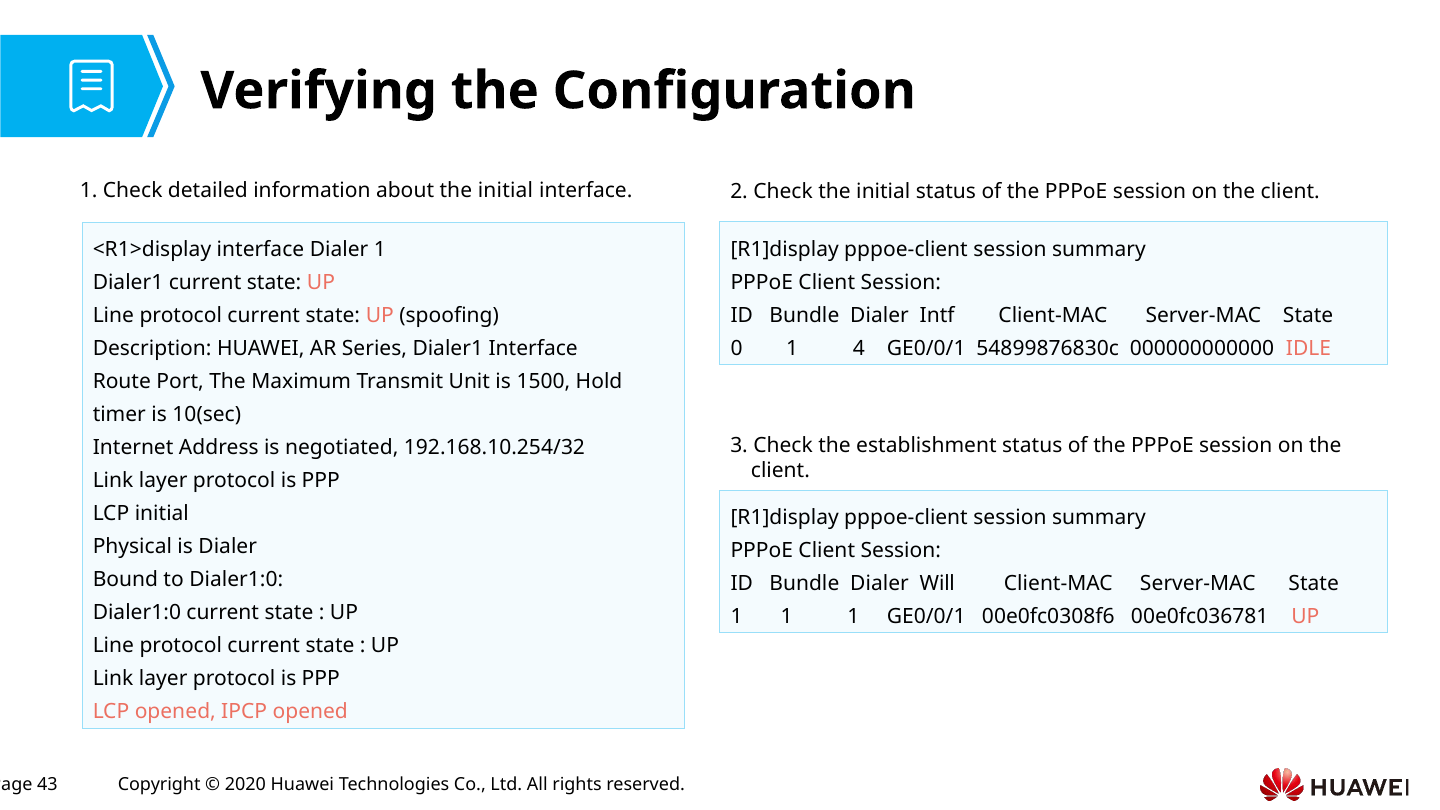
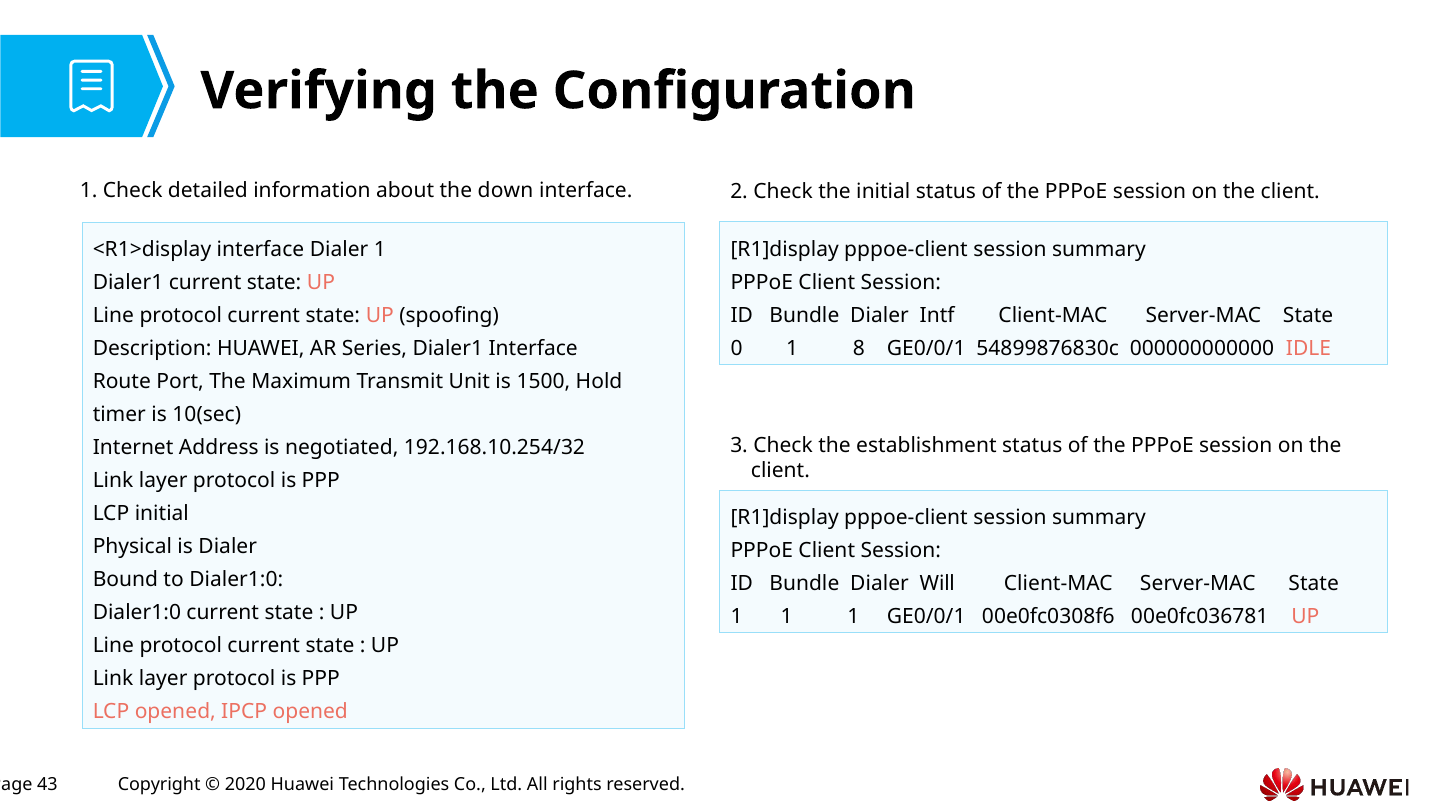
about the initial: initial -> down (506, 191)
4: 4 -> 8 (859, 348)
